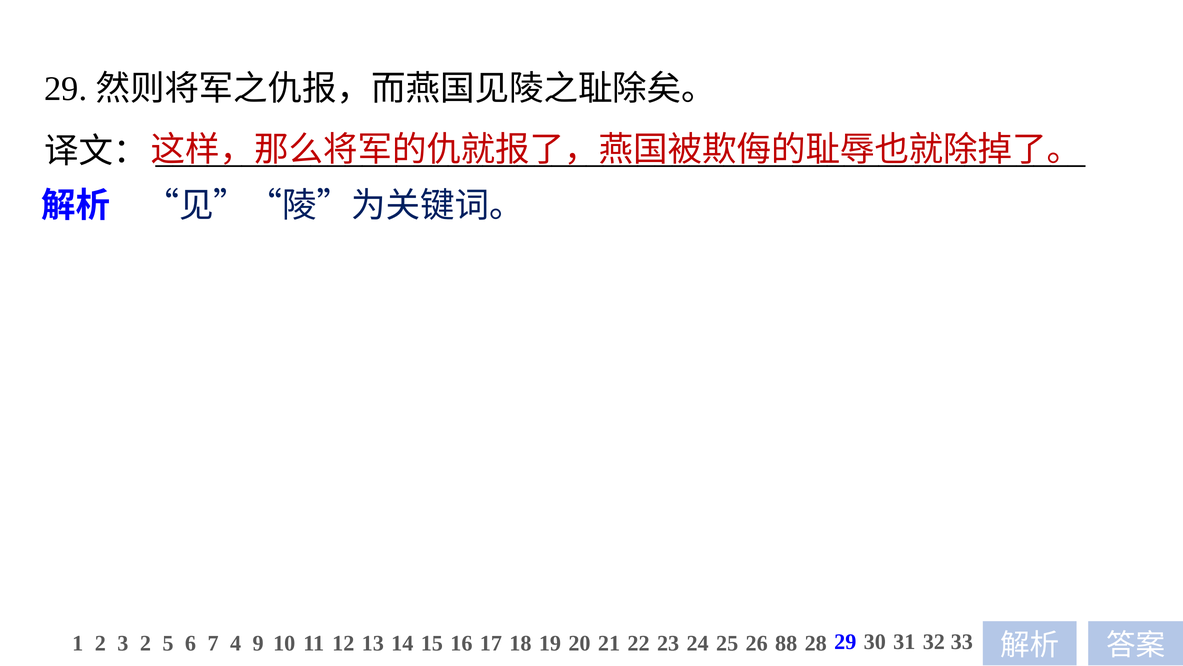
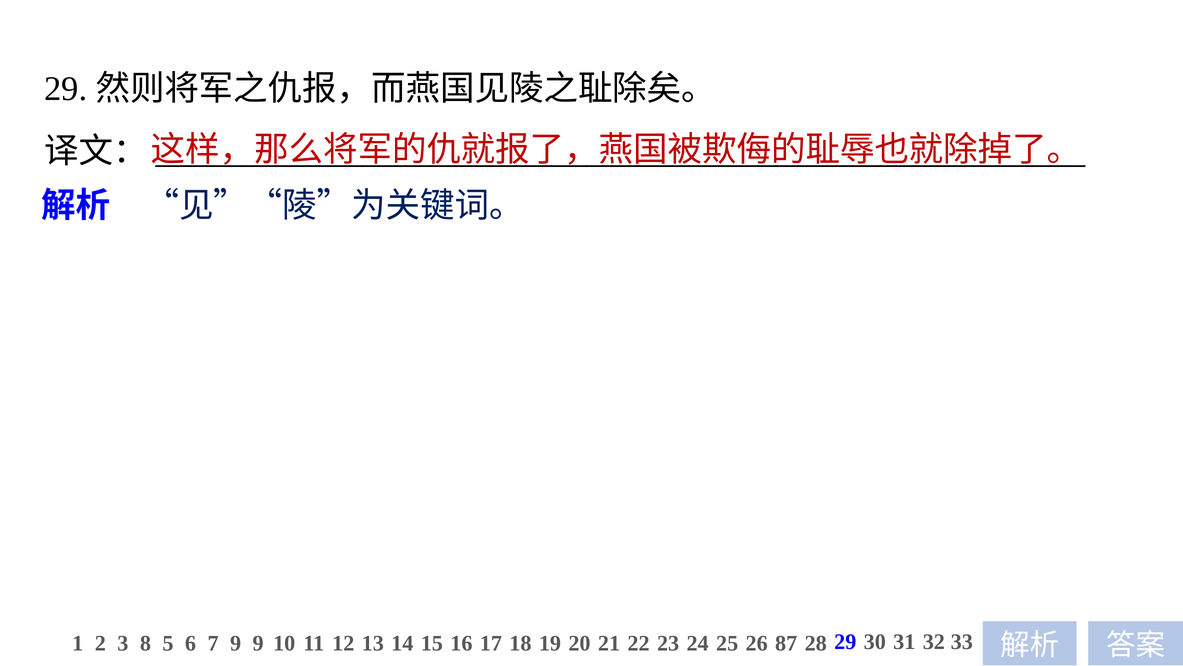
3 2: 2 -> 8 (145, 643)
7 4: 4 -> 9 (236, 643)
88: 88 -> 87 (786, 643)
